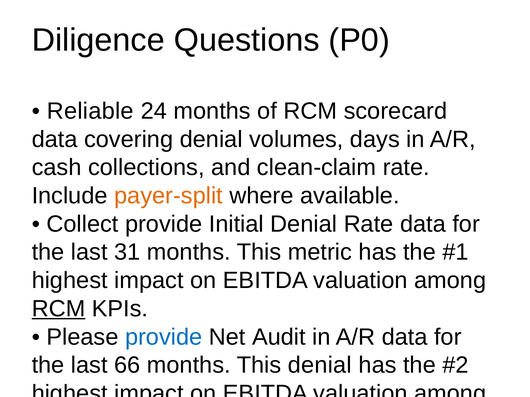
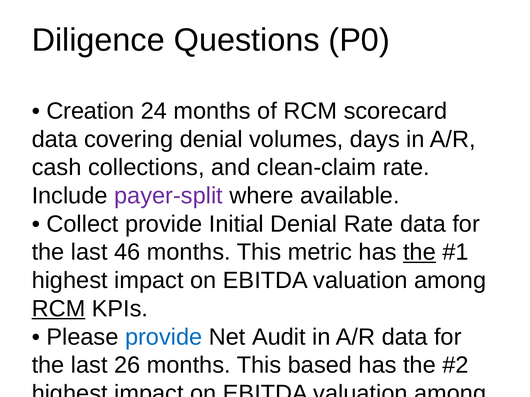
Reliable: Reliable -> Creation (90, 111)
payer-split colour: orange -> purple (169, 196)
31: 31 -> 46 (127, 253)
the underline: none -> present (419, 253)
66: 66 -> 26 (127, 366)
This denial: denial -> based (320, 366)
